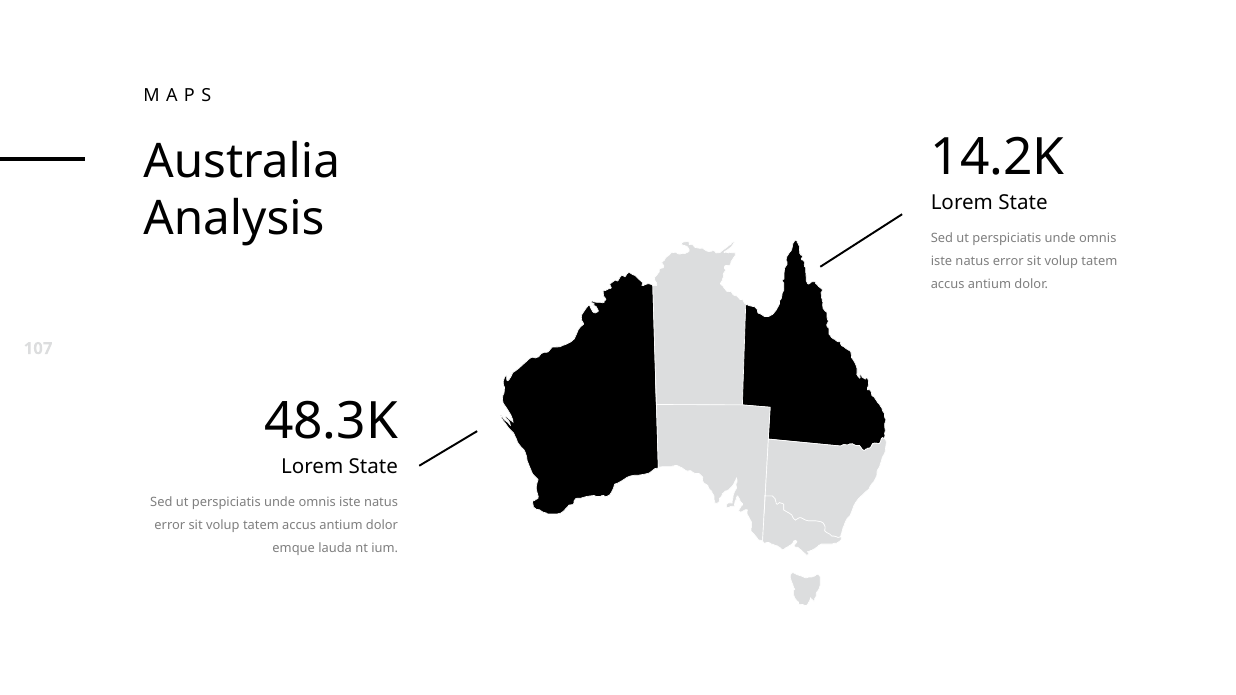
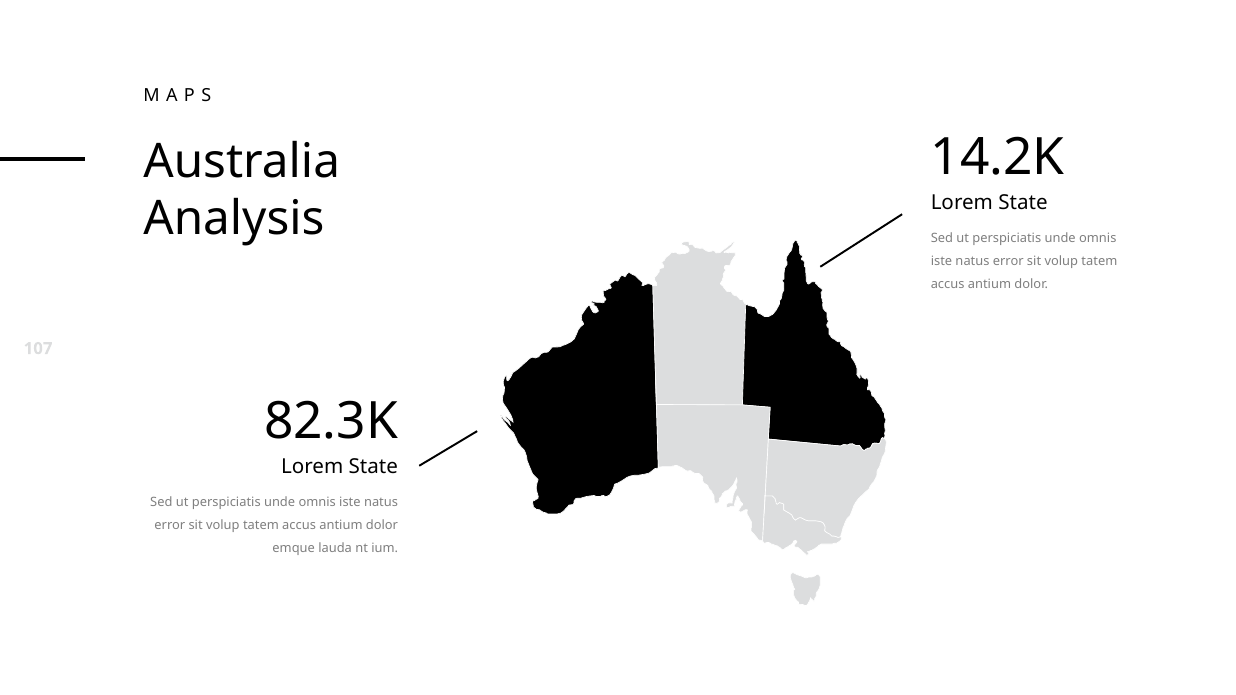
48.3K: 48.3K -> 82.3K (331, 422)
